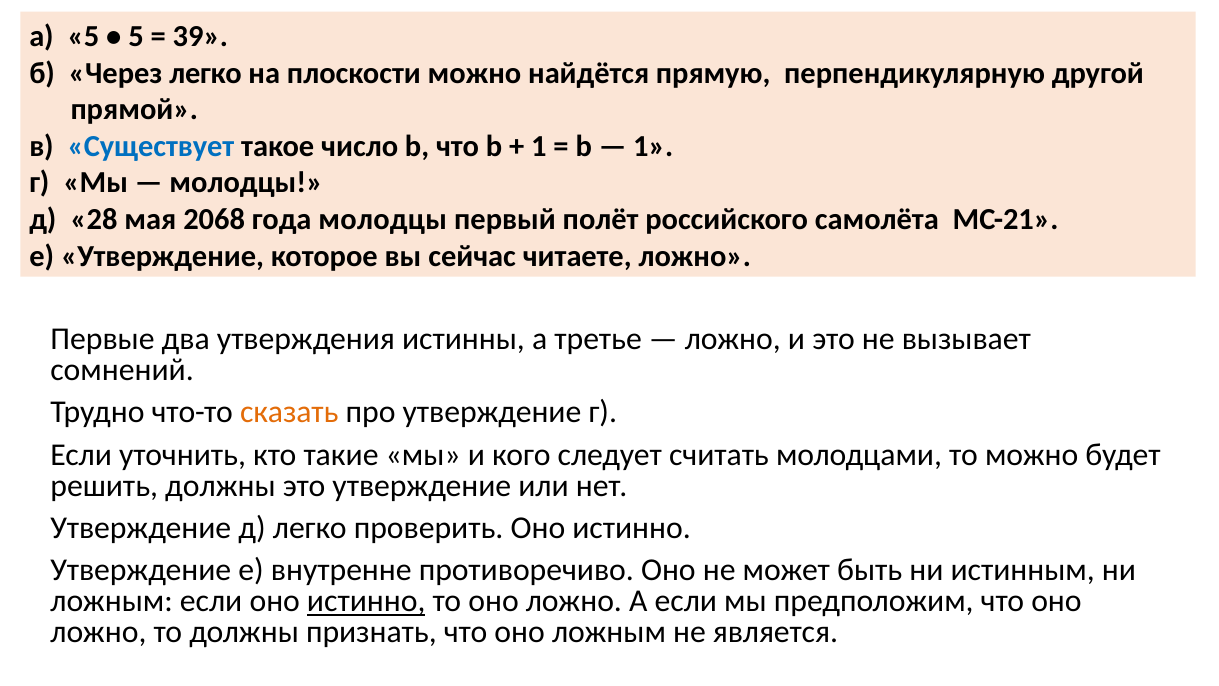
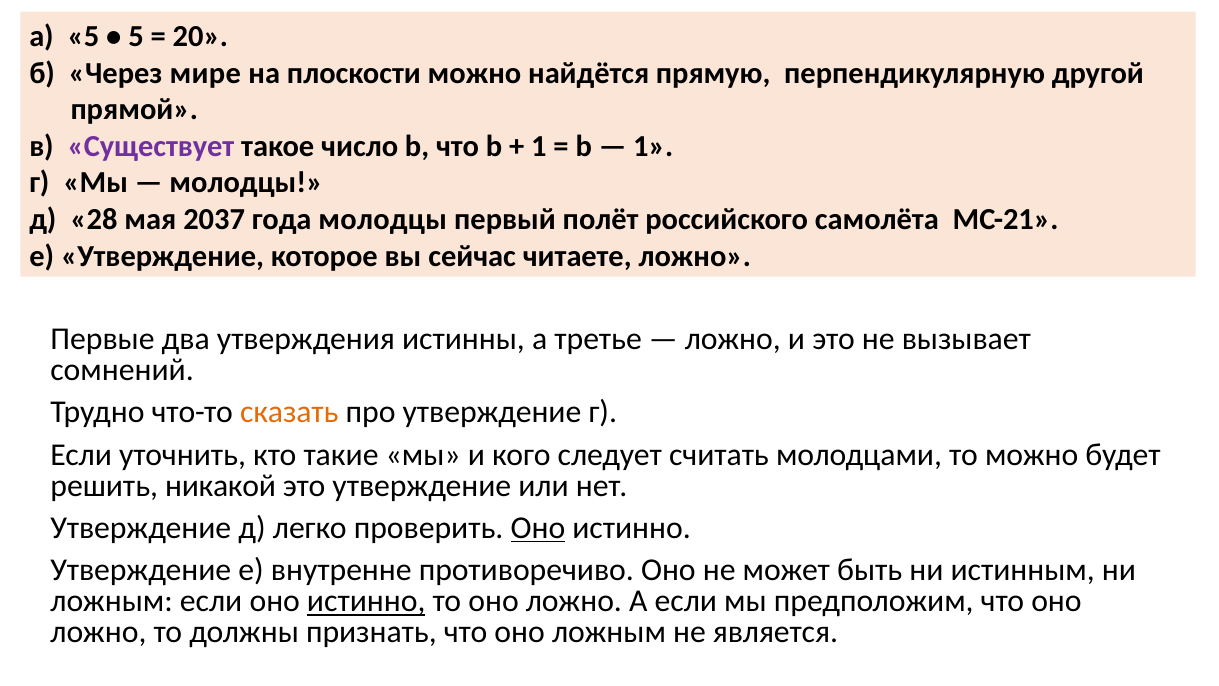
39: 39 -> 20 (200, 37)
Через легко: легко -> мире (205, 73)
Существует colour: blue -> purple (151, 146)
2068: 2068 -> 2037 (214, 219)
решить должны: должны -> никакой (221, 485)
Оно underline: none -> present (538, 528)
